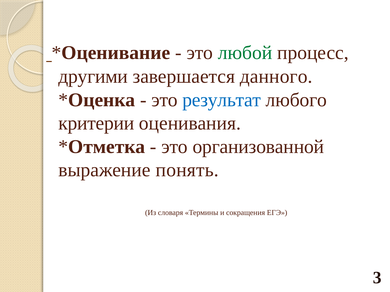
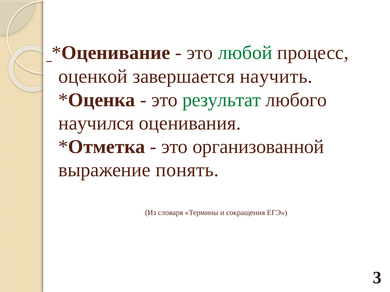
другими: другими -> оценкой (93, 77)
данного: данного -> научить (276, 77)
результат colour: blue -> green (222, 100)
критерии: критерии -> научился (96, 123)
